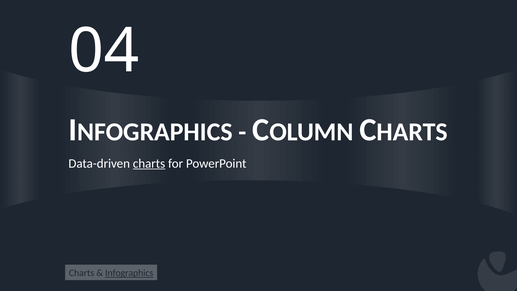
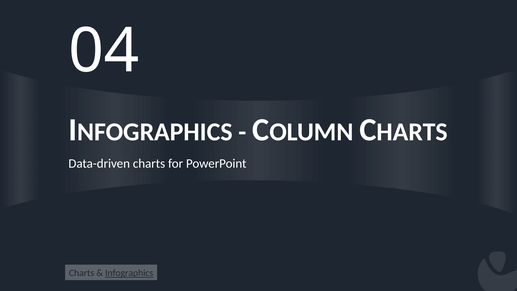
charts underline: present -> none (149, 163)
